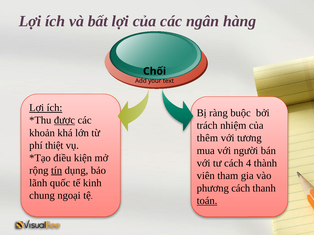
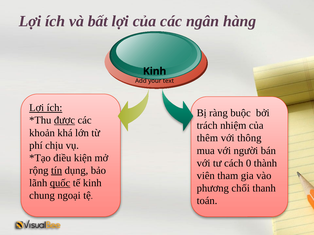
Chối: Chối -> Kinh (155, 71)
tương: tương -> thông (249, 138)
thiệt: thiệt -> chịu (54, 146)
4: 4 -> 0 (249, 163)
quốc underline: none -> present (60, 183)
phương cách: cách -> chối (241, 189)
toán underline: present -> none (207, 201)
